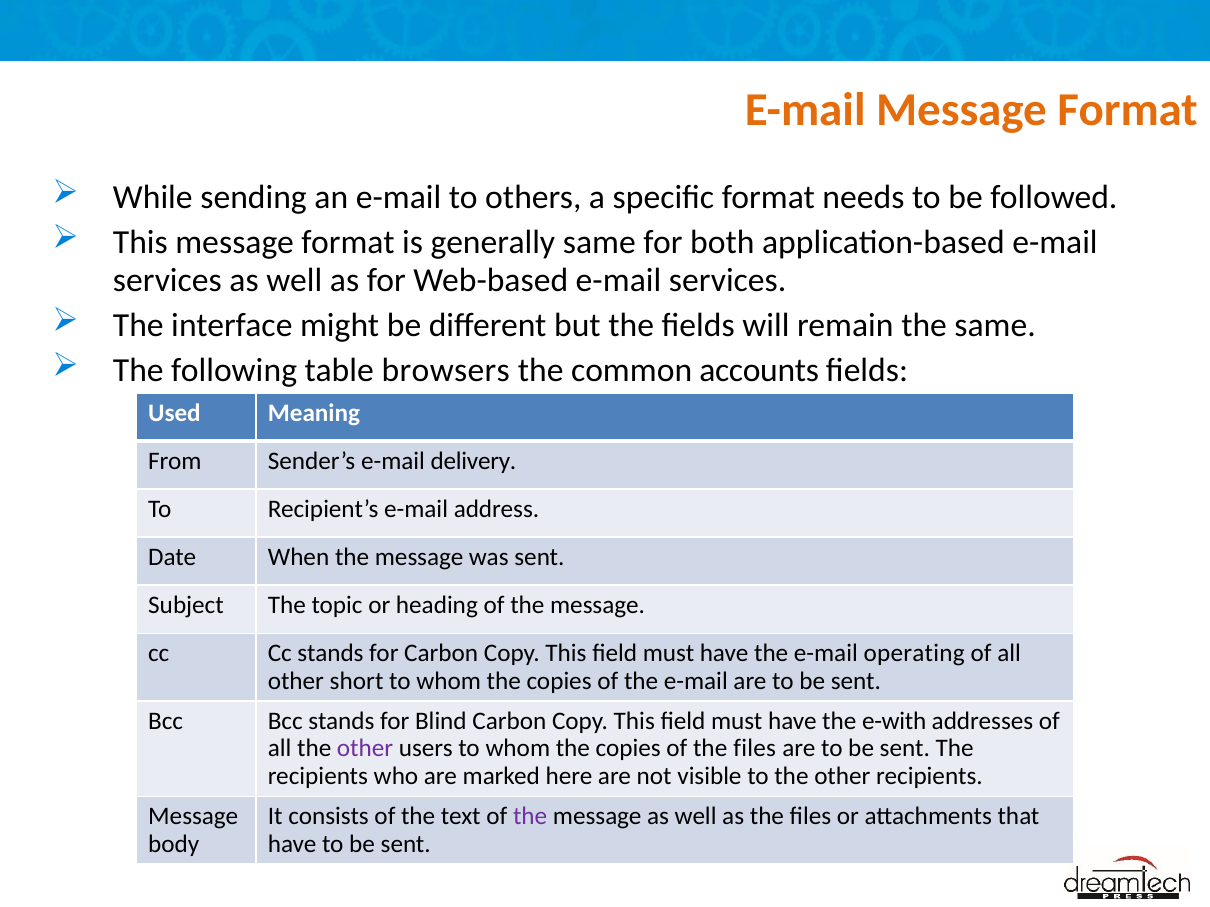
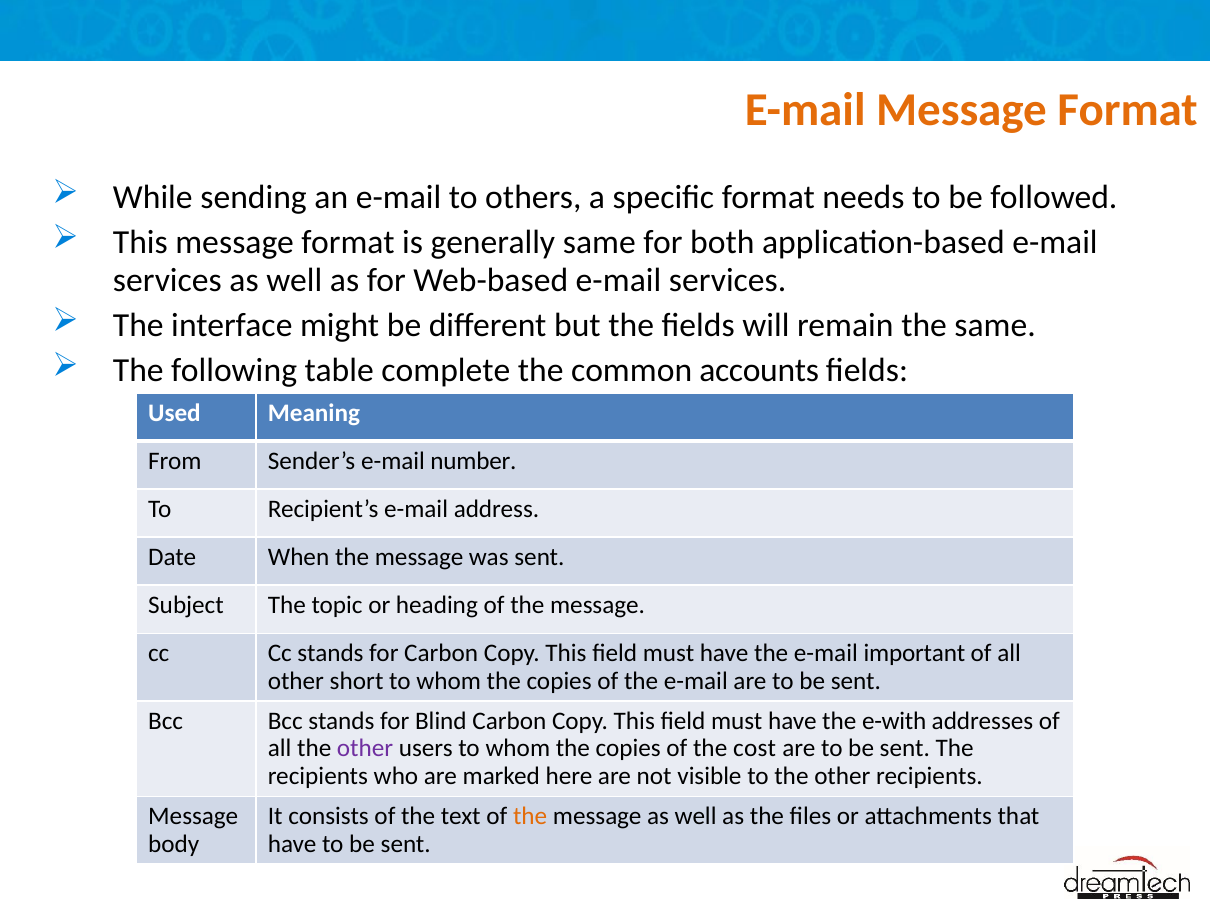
browsers: browsers -> complete (446, 371)
delivery: delivery -> number (473, 461)
operating: operating -> important (914, 654)
of the files: files -> cost (755, 749)
the colour: purple -> orange (530, 817)
